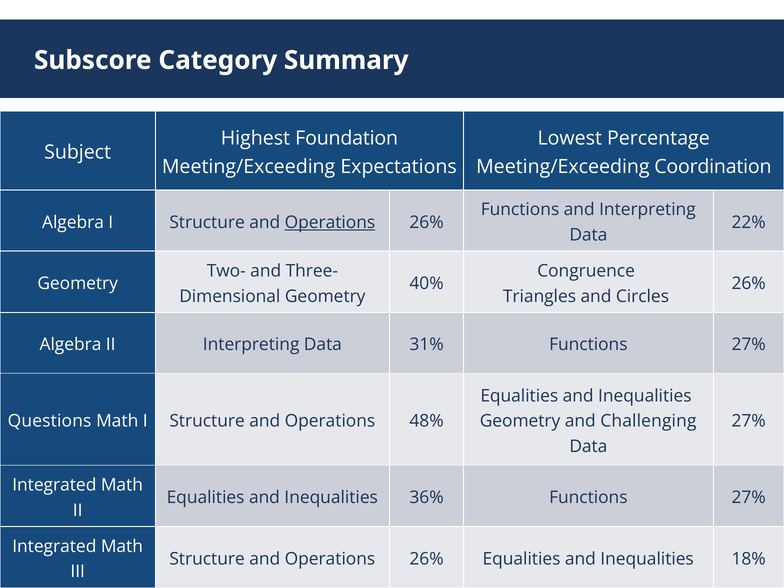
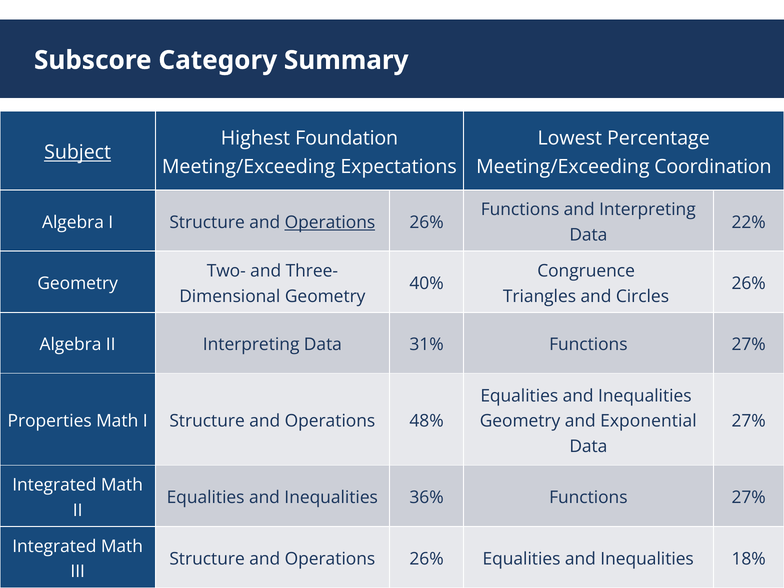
Subject underline: none -> present (78, 152)
Questions: Questions -> Properties (50, 421)
Challenging: Challenging -> Exponential (648, 421)
